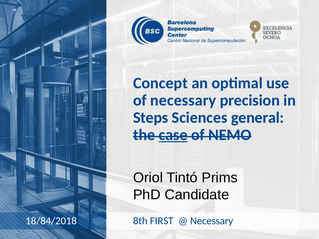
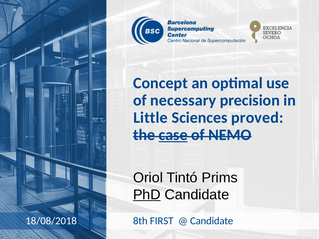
Steps: Steps -> Little (151, 118)
general: general -> proved (257, 118)
PhD underline: none -> present (147, 195)
18/84/2018: 18/84/2018 -> 18/08/2018 (51, 221)
Necessary: Necessary -> Candidate (212, 221)
